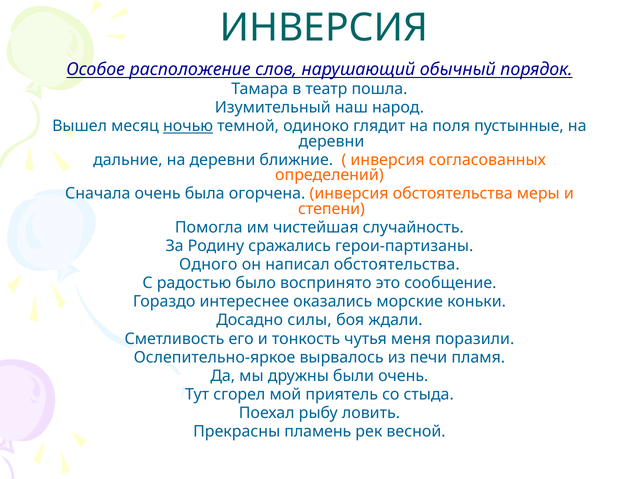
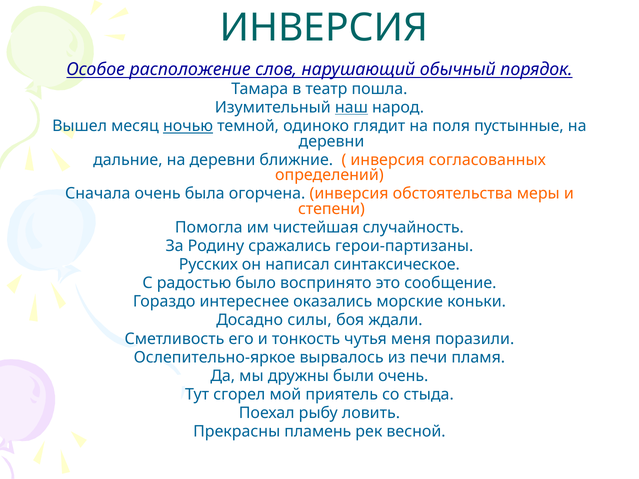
наш underline: none -> present (351, 107)
Одного: Одного -> Русских (208, 265)
написал обстоятельства: обстоятельства -> синтаксическое (397, 265)
